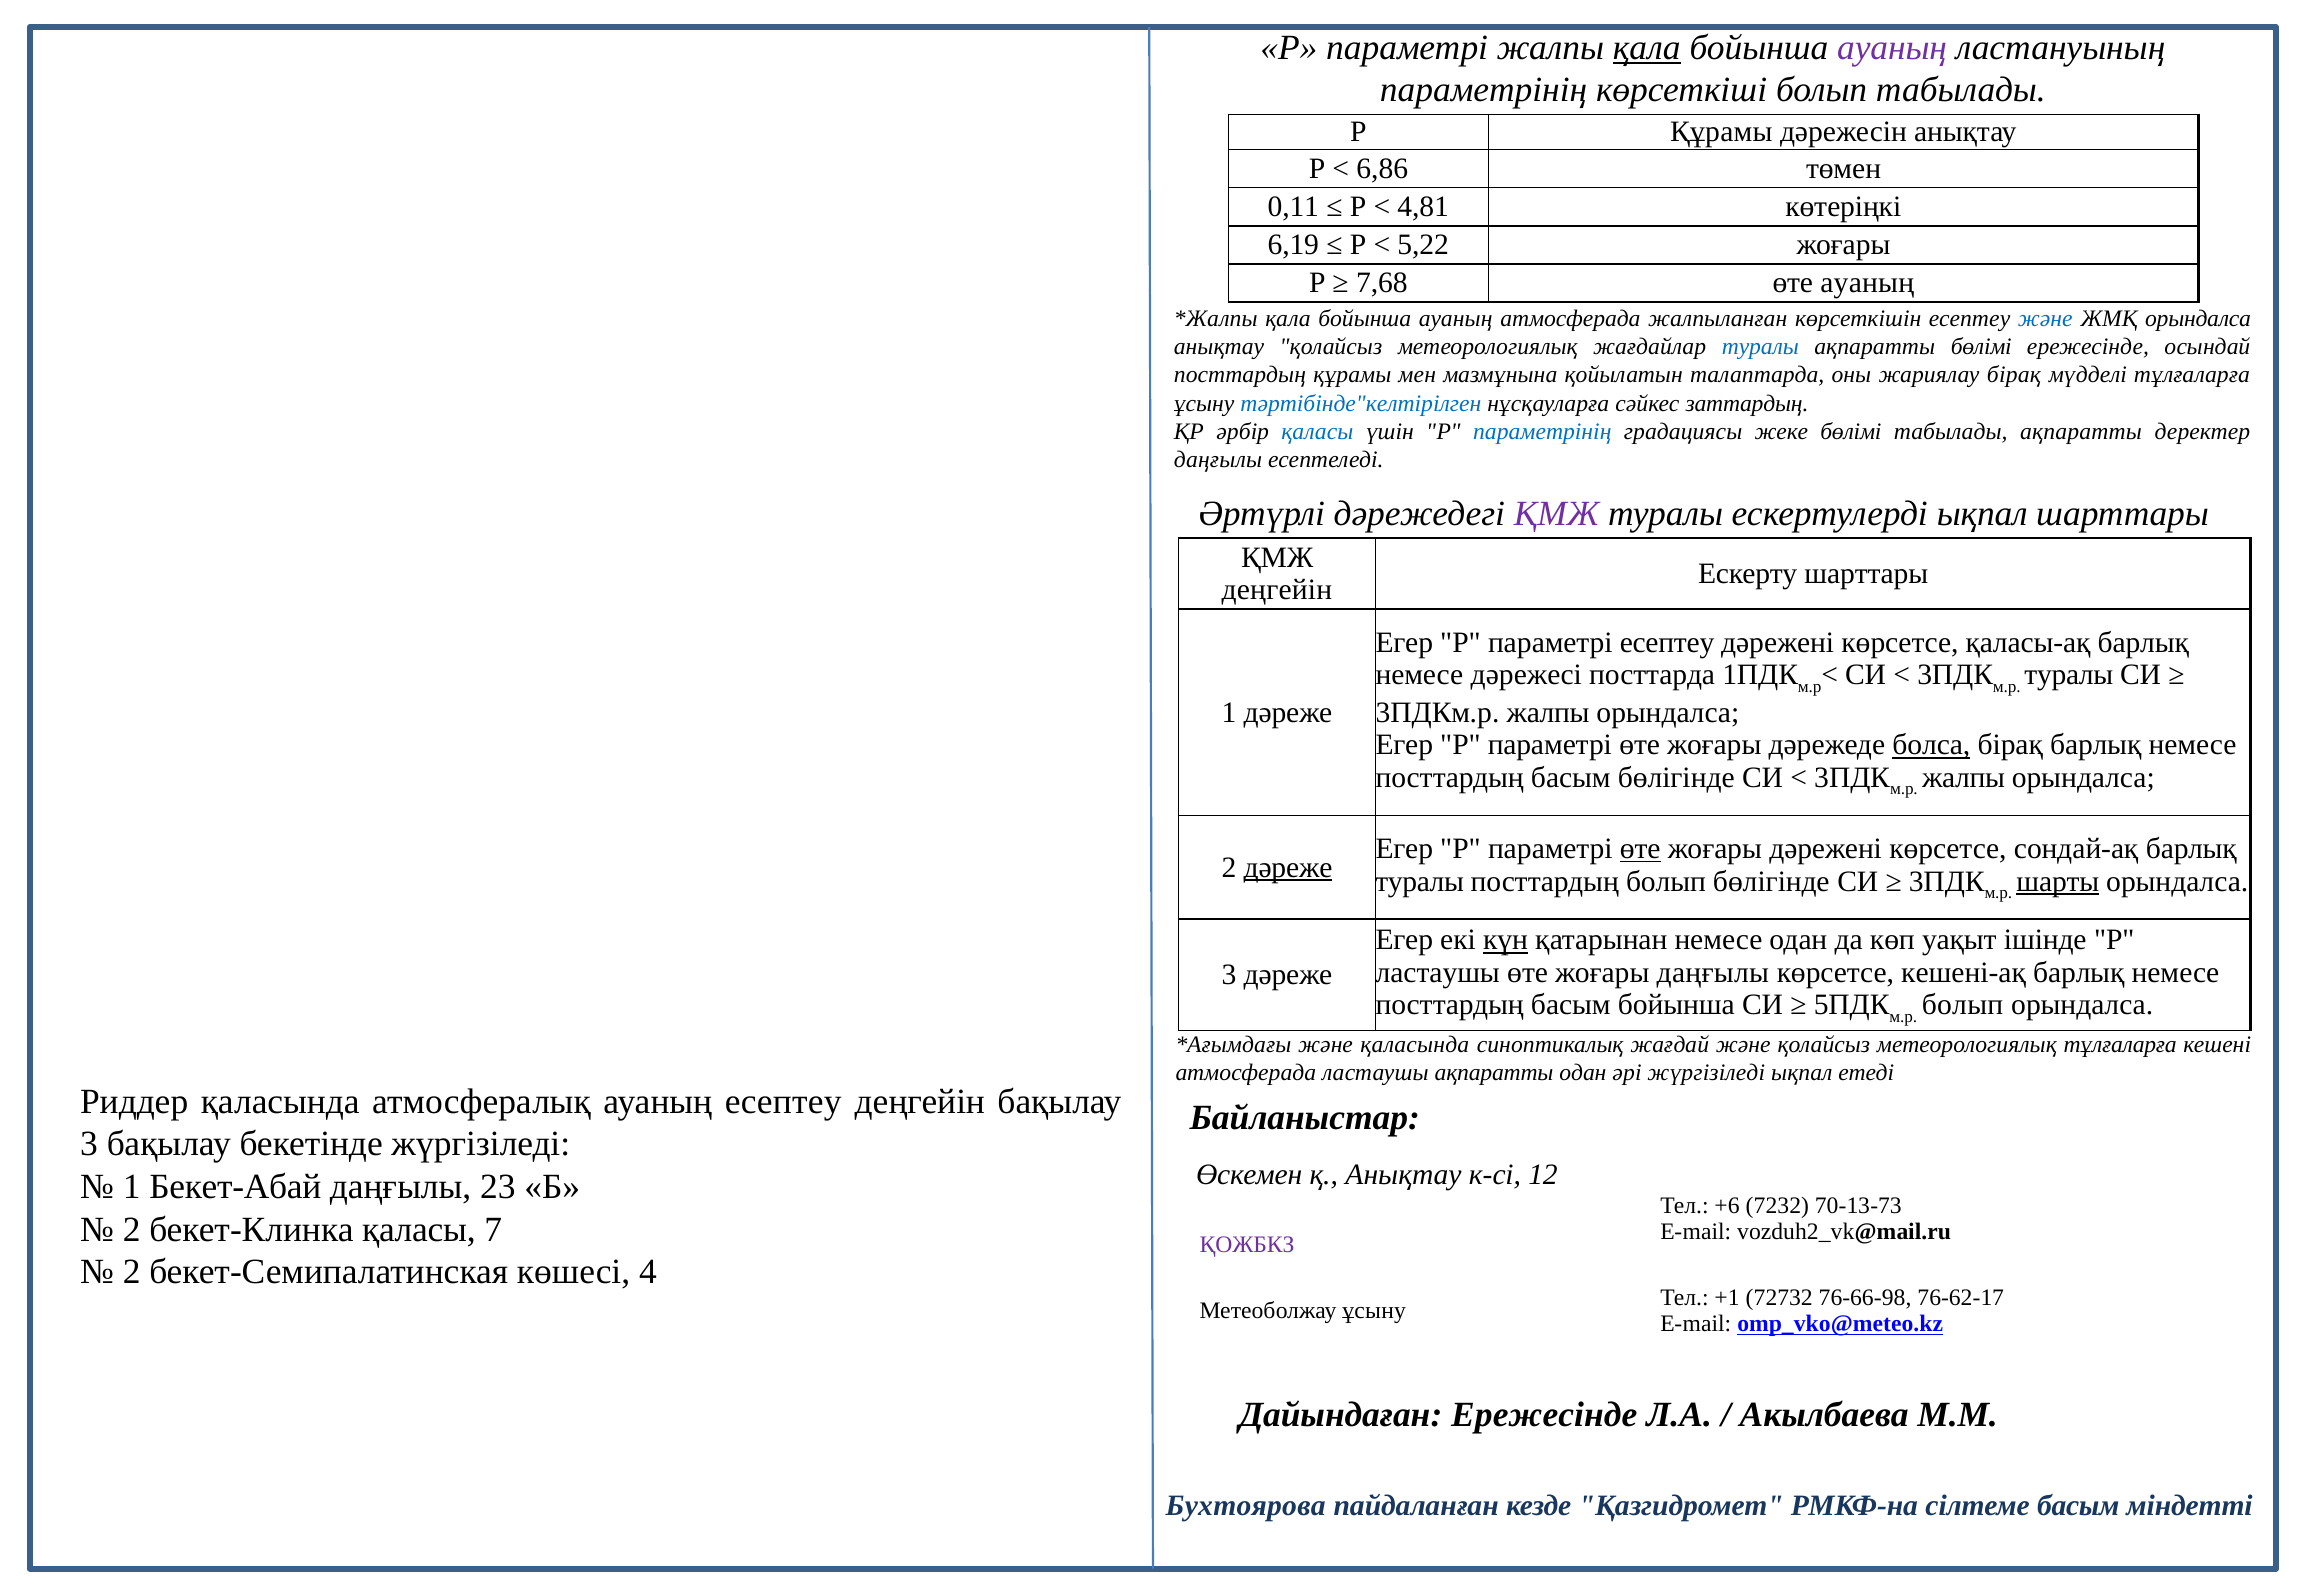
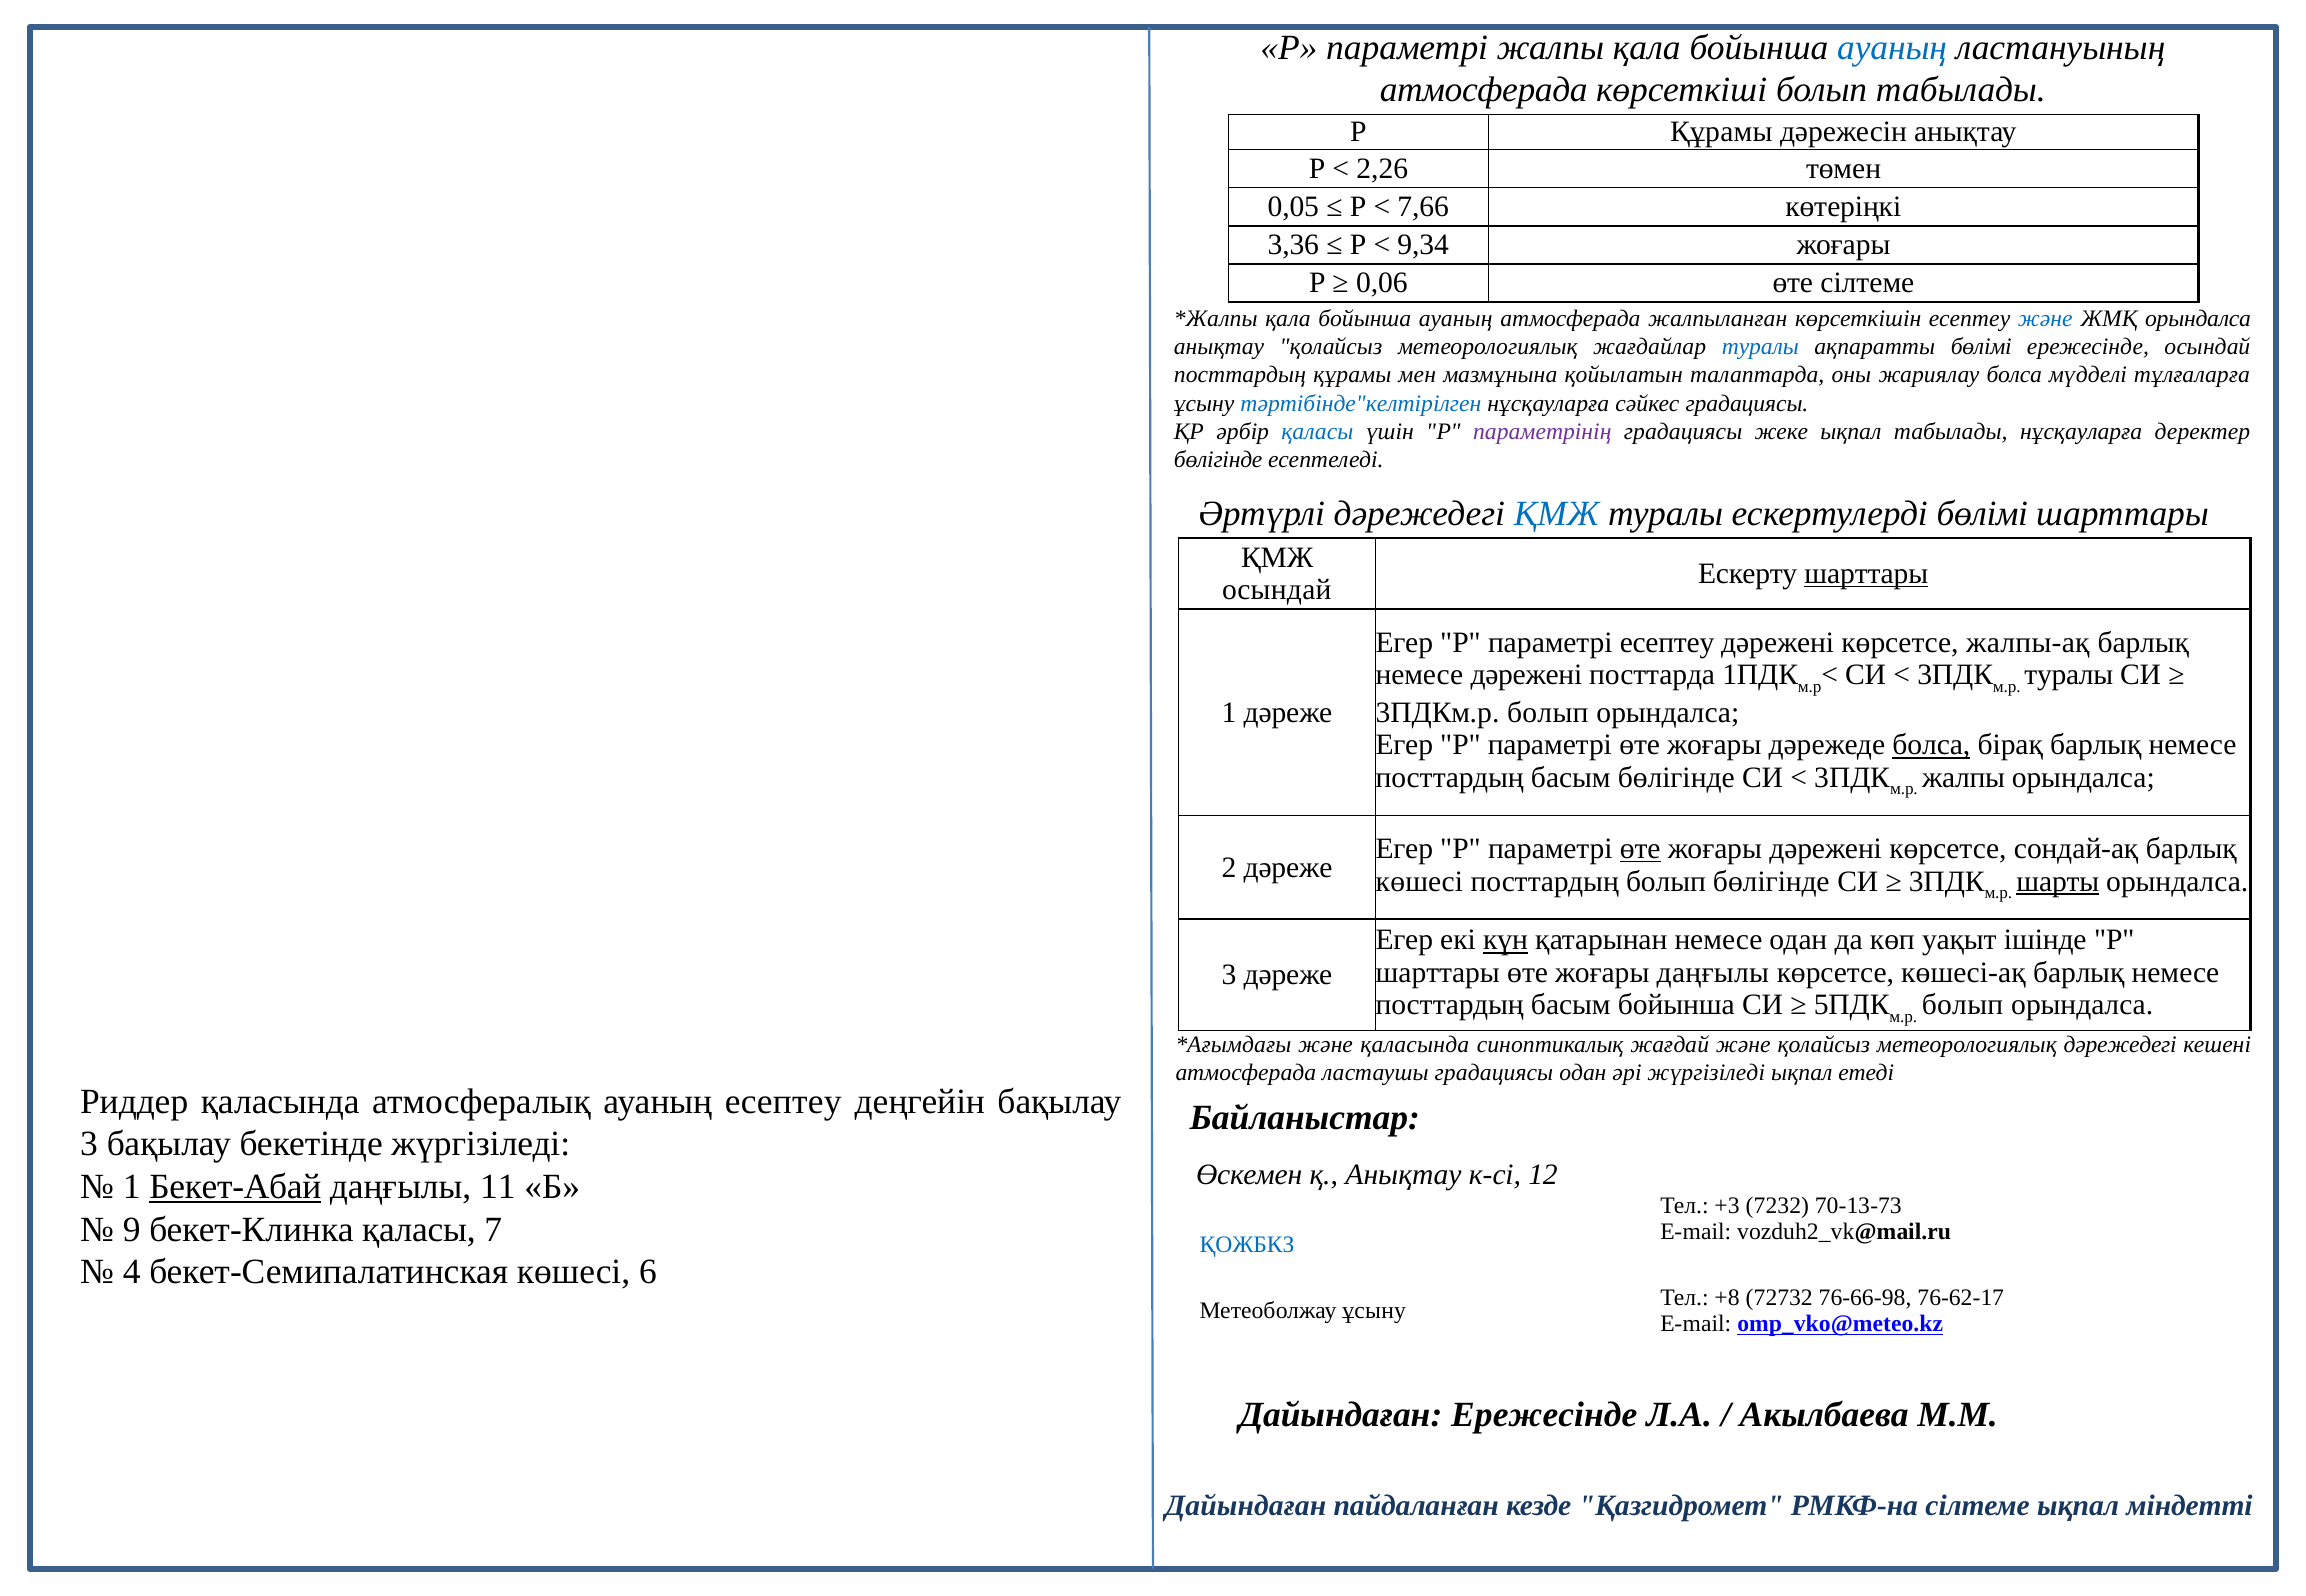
қала underline: present -> none (1647, 47)
ауаның colour: purple -> blue (1892, 47)
параметрінің: параметрінің -> атмосферада (1484, 90)
6,86: 6,86 -> 2,26 (1382, 169)
0,11: 0,11 -> 0,05 (1293, 207)
4,81: 4,81 -> 7,66 (1423, 207)
6,19: 6,19 -> 3,36 (1293, 245)
5,22: 5,22 -> 9,34 (1423, 245)
7,68: 7,68 -> 0,06 (1382, 283)
өте ауаның: ауаның -> сілтеме (1867, 283)
жариялау бірақ: бірақ -> болса (2014, 375)
сәйкес заттардың: заттардың -> градациясы (1747, 403)
параметрінің colour: blue -> purple (1542, 432)
жеке бөлімі: бөлімі -> ықпал (1851, 432)
табылады ақпаратты: ақпаратты -> нұсқауларға (2081, 432)
даңғылы: даңғылы -> бөлігінде (1218, 460)
ҚМЖ colour: purple -> blue (1557, 514)
ескертулерді ықпал: ықпал -> бөлімі (1982, 514)
шарттары underline: none -> present (1866, 574)
деңгейін: деңгейін -> осындай (1277, 590)
қаласы-ақ: қаласы-ақ -> жалпы-ақ (2028, 643)
немесе дәрежесі: дәрежесі -> дәрежені (1526, 675)
3ПДКм.р жалпы: жалпы -> болып (1548, 713)
дәреже underline: present -> none (1288, 868)
туралы: туралы -> көшесі (1419, 882)
ластаушы: ластаушы -> шарттары (1438, 973)
кешені-ақ: кешені-ақ -> көшесі-ақ (1963, 973)
метеорологиялық тұлғаларға: тұлғаларға -> дәрежедегі (2120, 1045)
ластаушы ақпаратты: ақпаратты -> градациясы (1494, 1073)
Бекет-Абай underline: none -> present (235, 1187)
23: 23 -> 11 (498, 1187)
+6: +6 -> +3 (1727, 1206)
2: 2 -> 9 (132, 1230)
ҚОЖБКЗ colour: purple -> blue (1247, 1245)
2: 2 -> 4 (132, 1272)
4: 4 -> 6 (648, 1272)
+1: +1 -> +8 (1727, 1298)
Бухтоярова: Бухтоярова -> Дайындаған (1246, 1507)
сілтеме басым: басым -> ықпал (2078, 1507)
